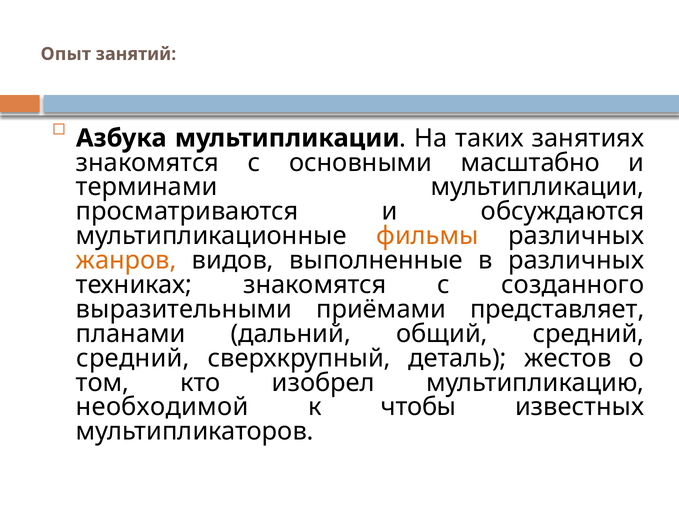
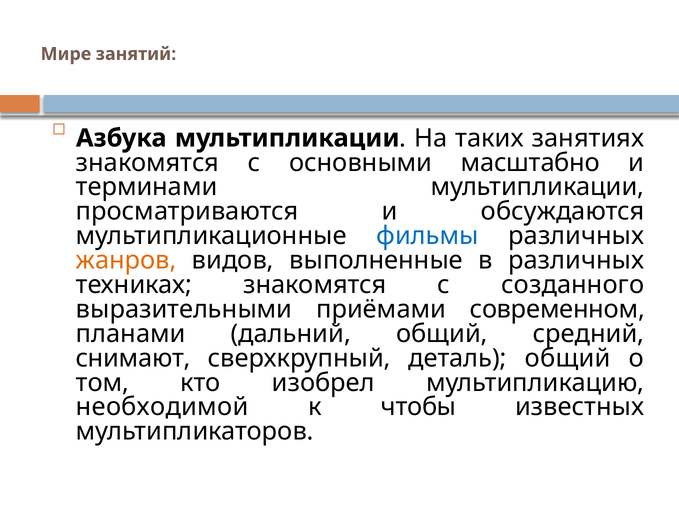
Опыт: Опыт -> Мире (66, 54)
фильмы colour: orange -> blue (428, 236)
представляет: представляет -> современном (557, 309)
средний: средний -> снимают (133, 358)
деталь жестов: жестов -> общий (568, 358)
